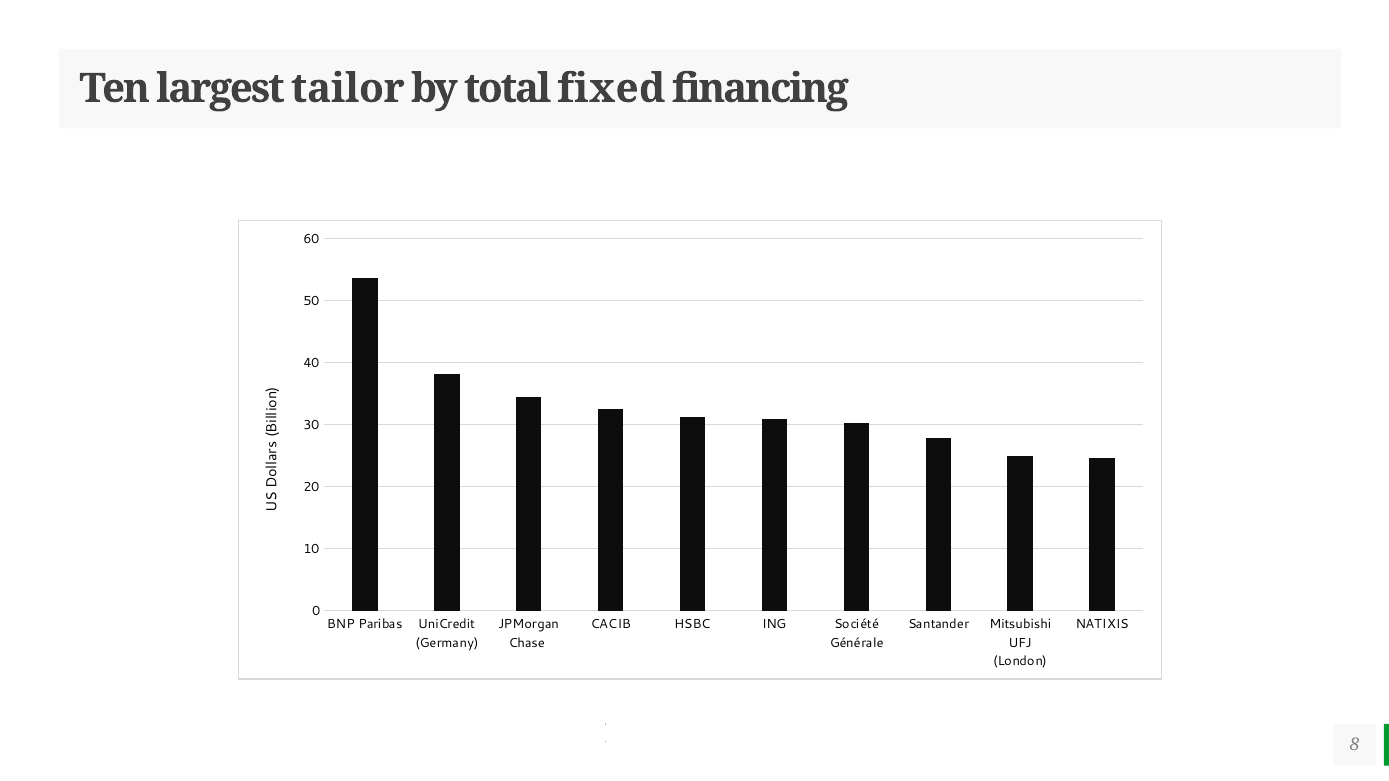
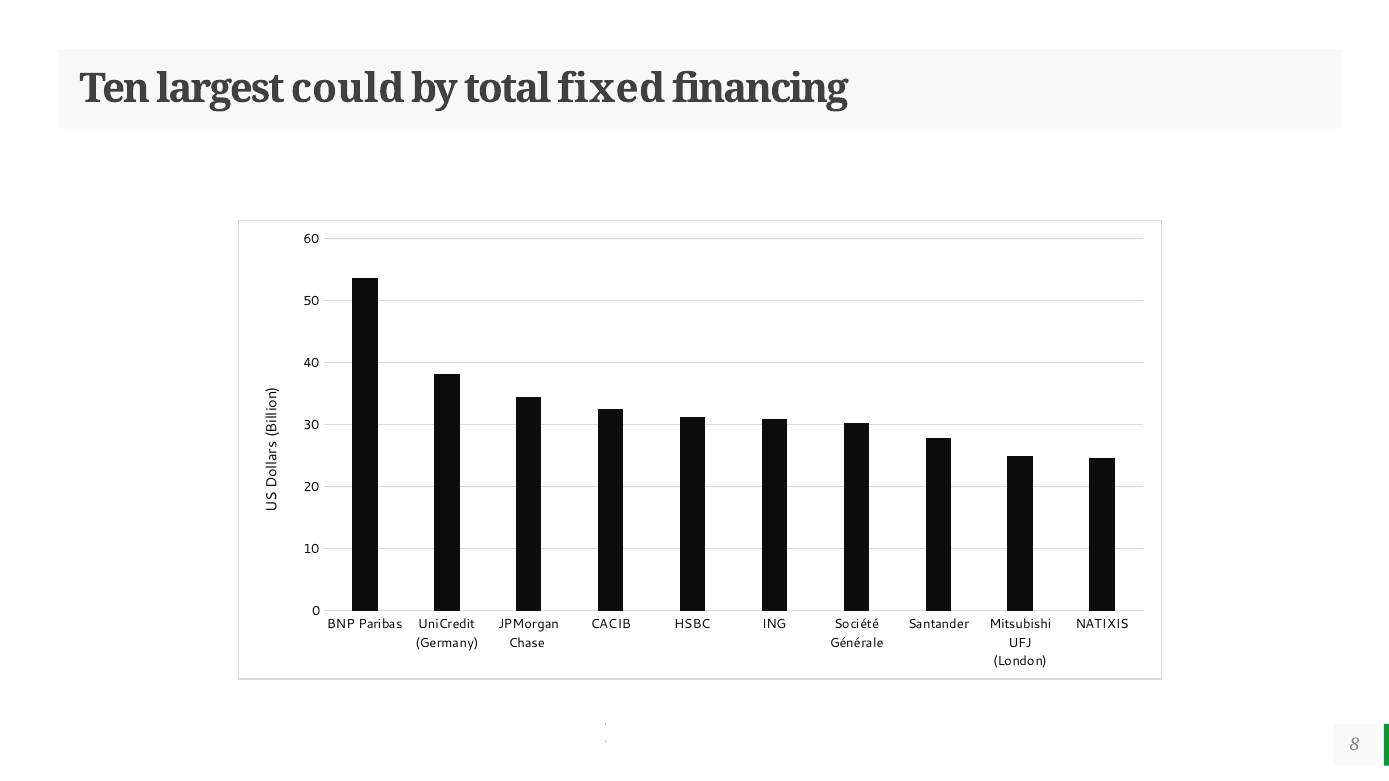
tailor: tailor -> could (348, 89)
